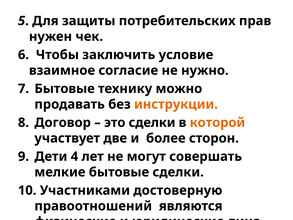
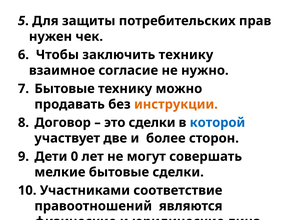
заключить условие: условие -> технику (186, 55)
которой colour: orange -> blue (217, 122)
4: 4 -> 0 (74, 156)
достоверную: достоверную -> соответствие (178, 190)
